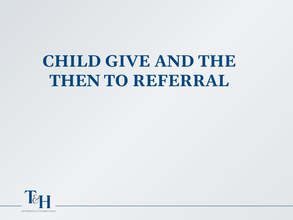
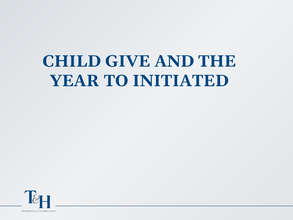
THEN: THEN -> YEAR (75, 81)
REFERRAL: REFERRAL -> INITIATED (181, 81)
